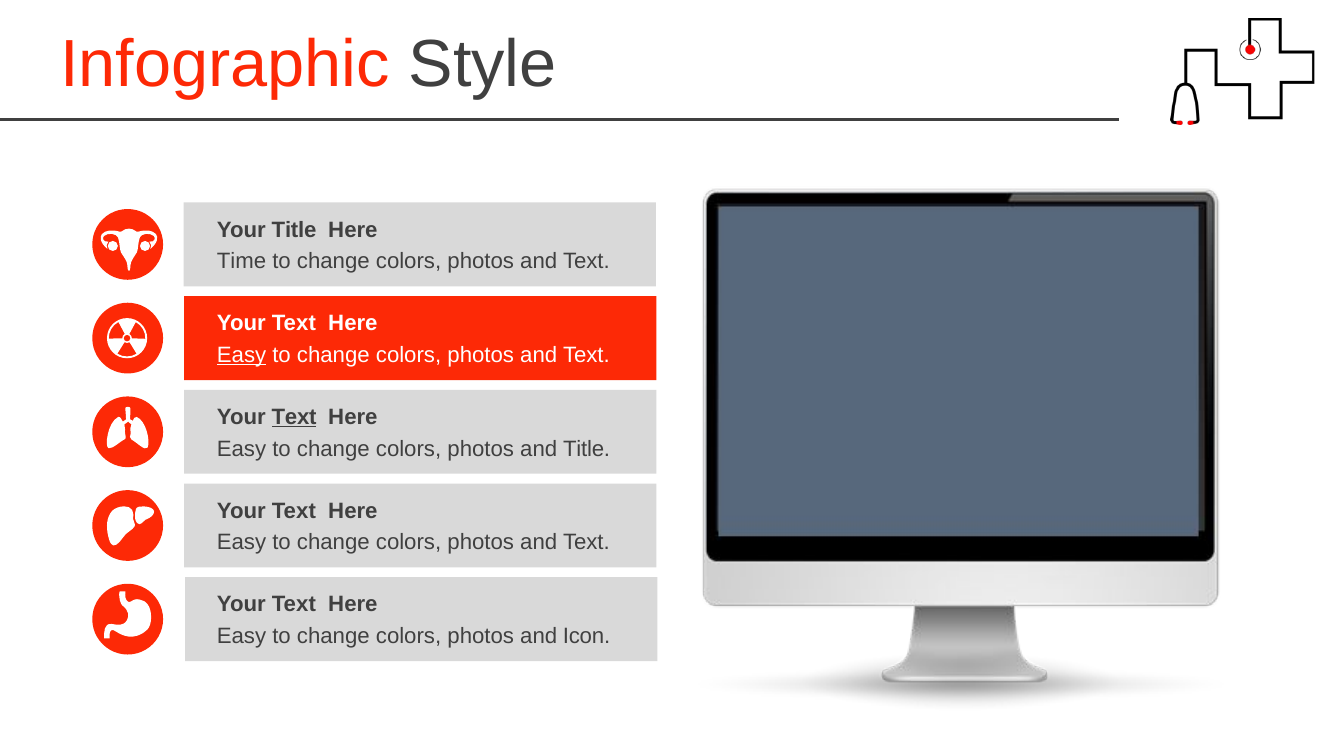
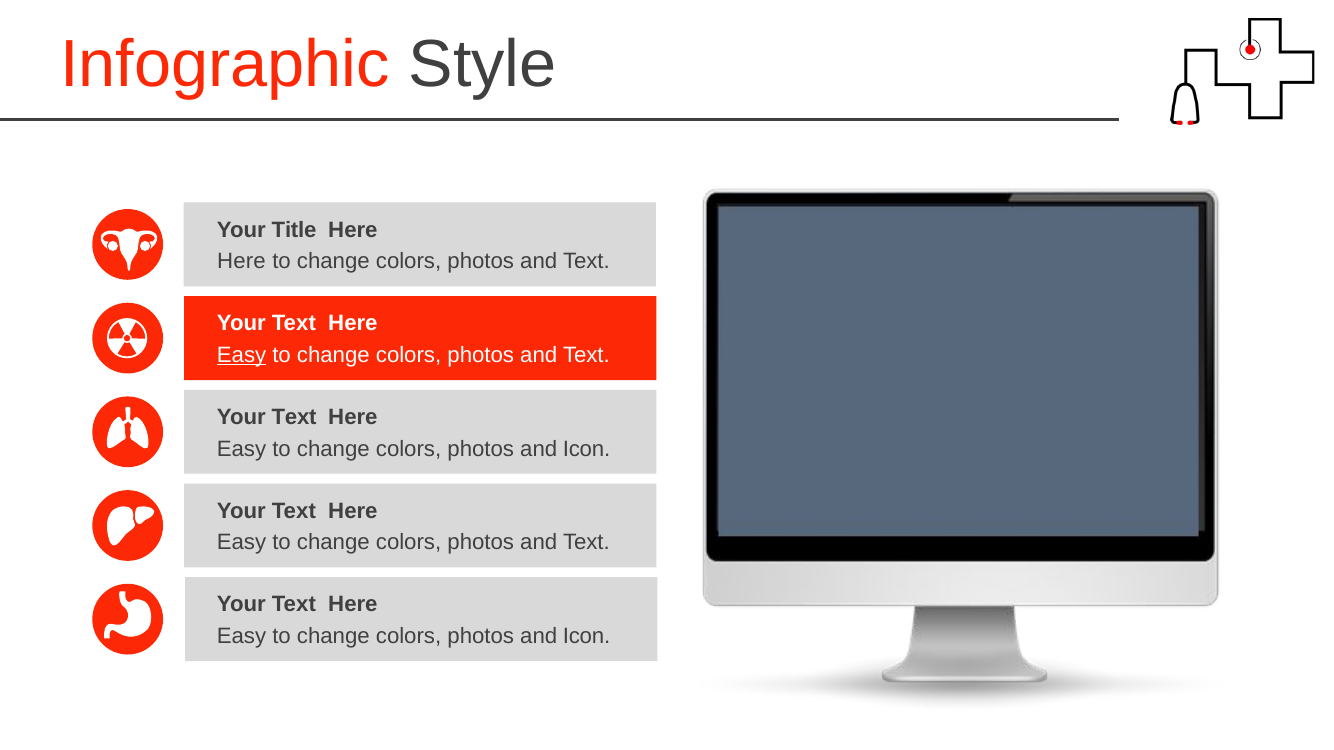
Time: Time -> Here (241, 262)
Text underline: present -> none (294, 417)
Title: Title -> Icon (587, 449)
